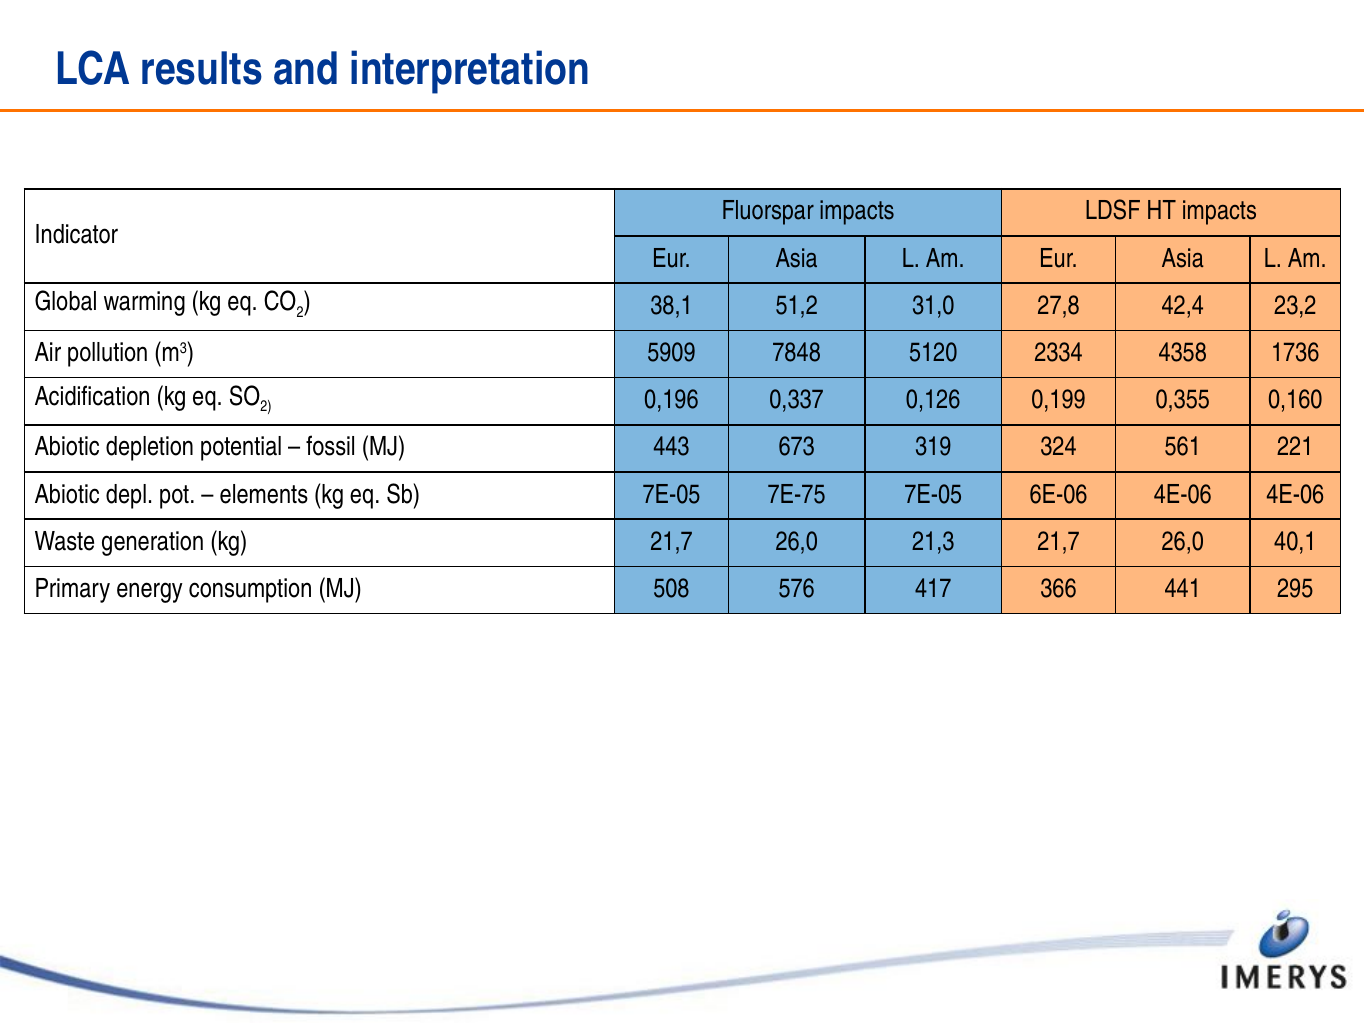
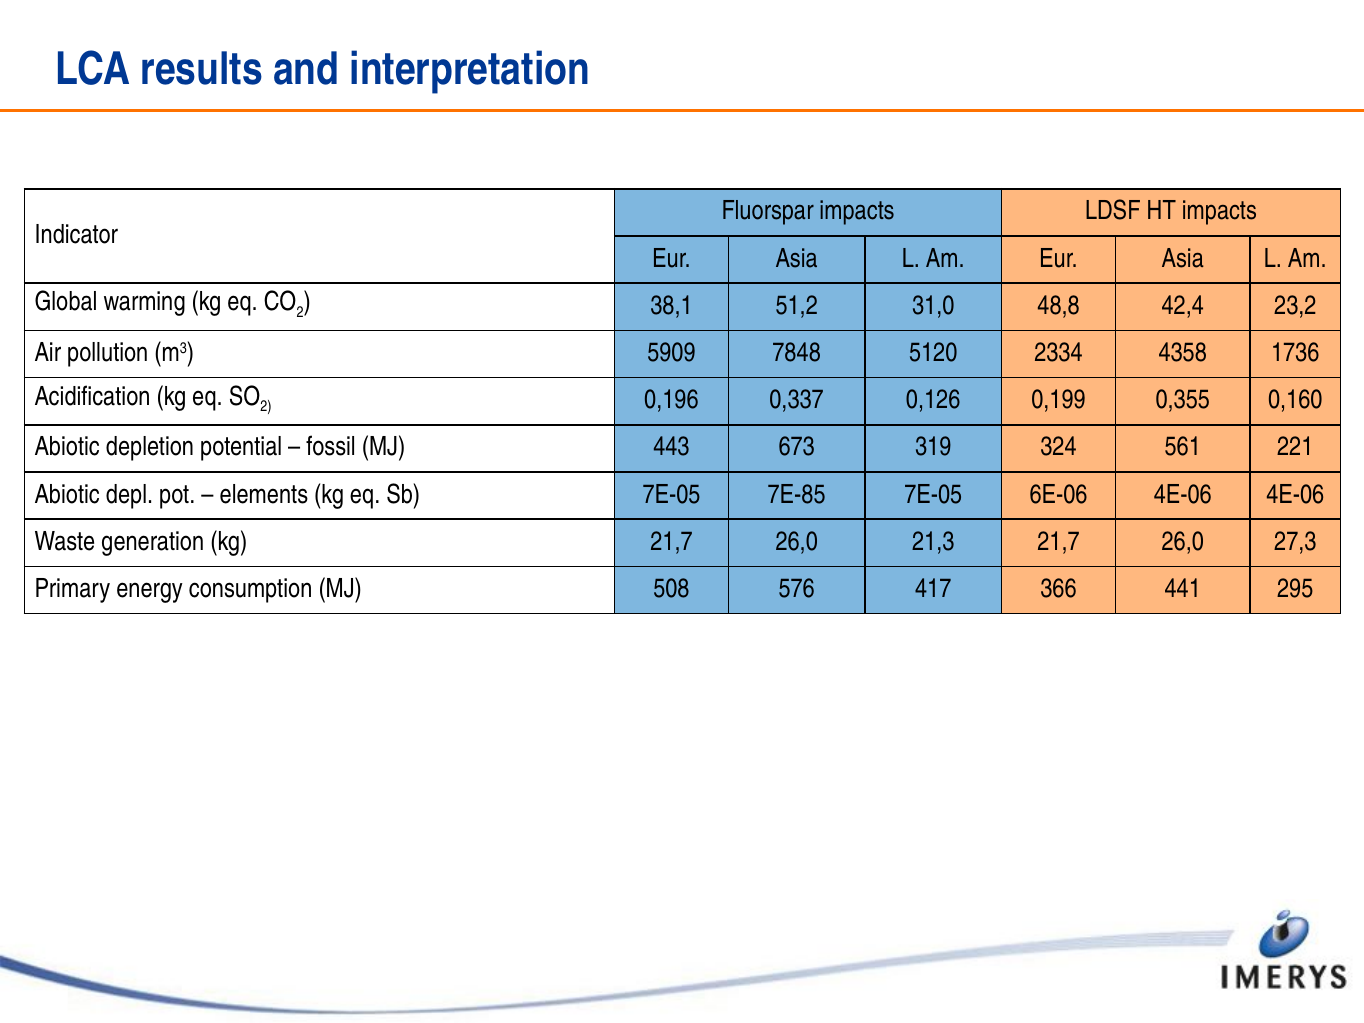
27,8: 27,8 -> 48,8 (1059, 306)
7E-75: 7E-75 -> 7E-85 (797, 494)
40,1: 40,1 -> 27,3 (1295, 542)
